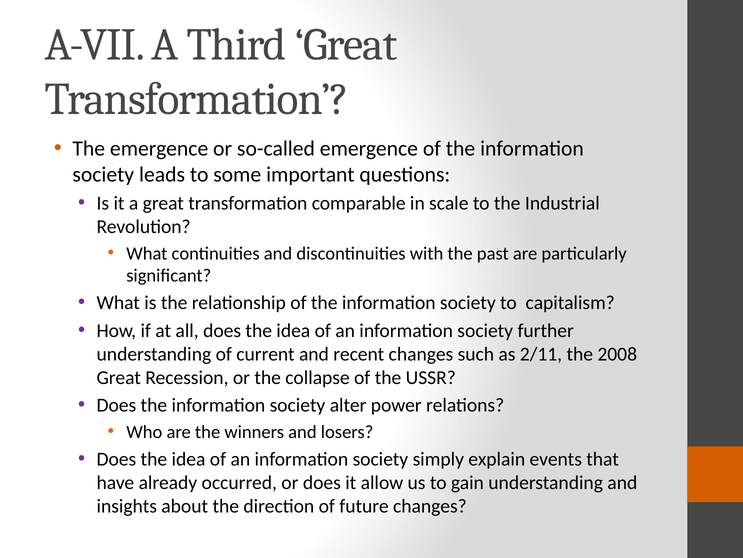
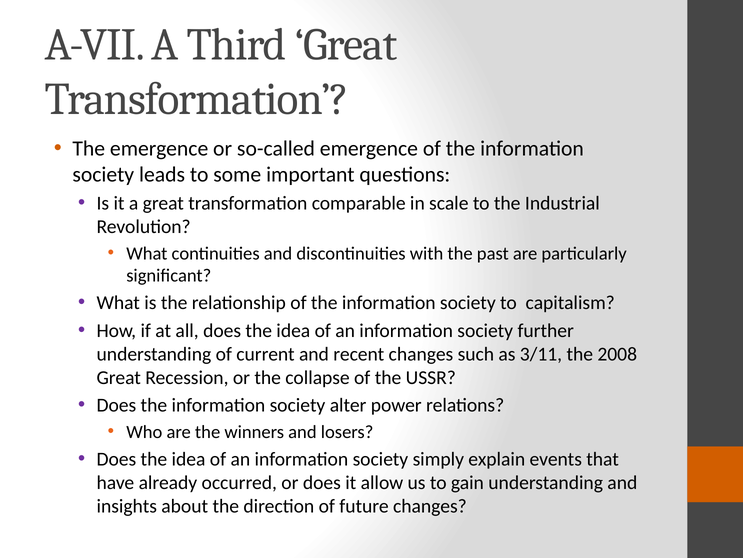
2/11: 2/11 -> 3/11 (541, 354)
